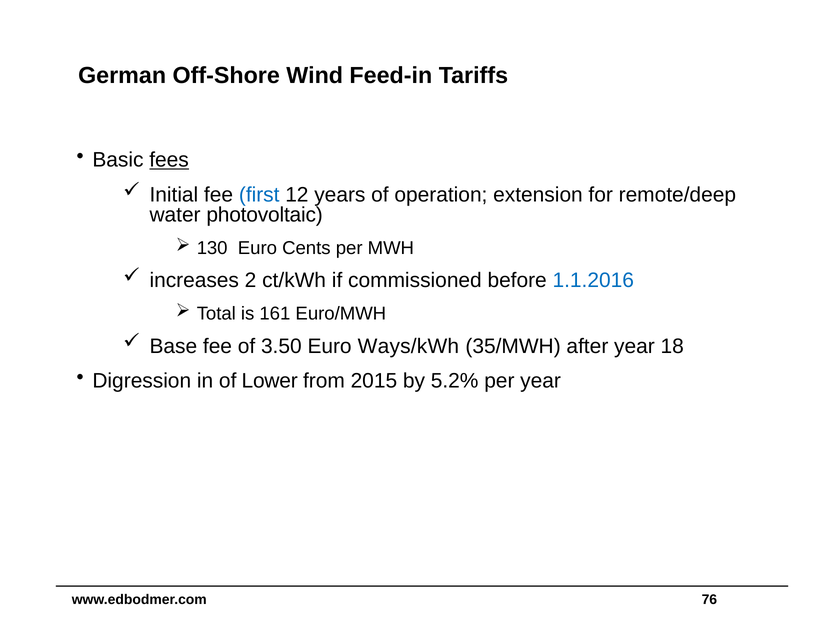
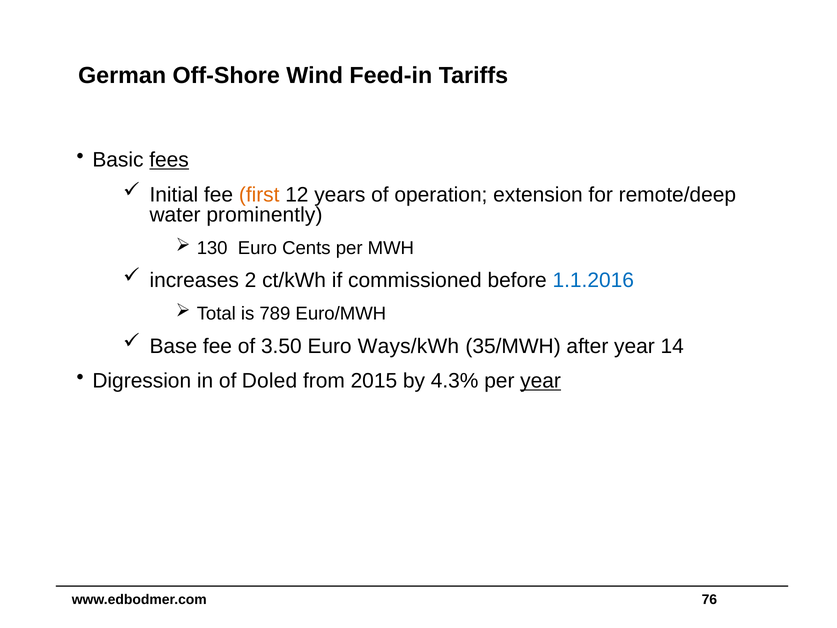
first colour: blue -> orange (259, 195)
photovoltaic: photovoltaic -> prominently (264, 215)
161: 161 -> 789 (275, 314)
18: 18 -> 14 (672, 346)
Lower: Lower -> Doled (269, 381)
5.2%: 5.2% -> 4.3% (455, 381)
year underline: none -> present (541, 381)
